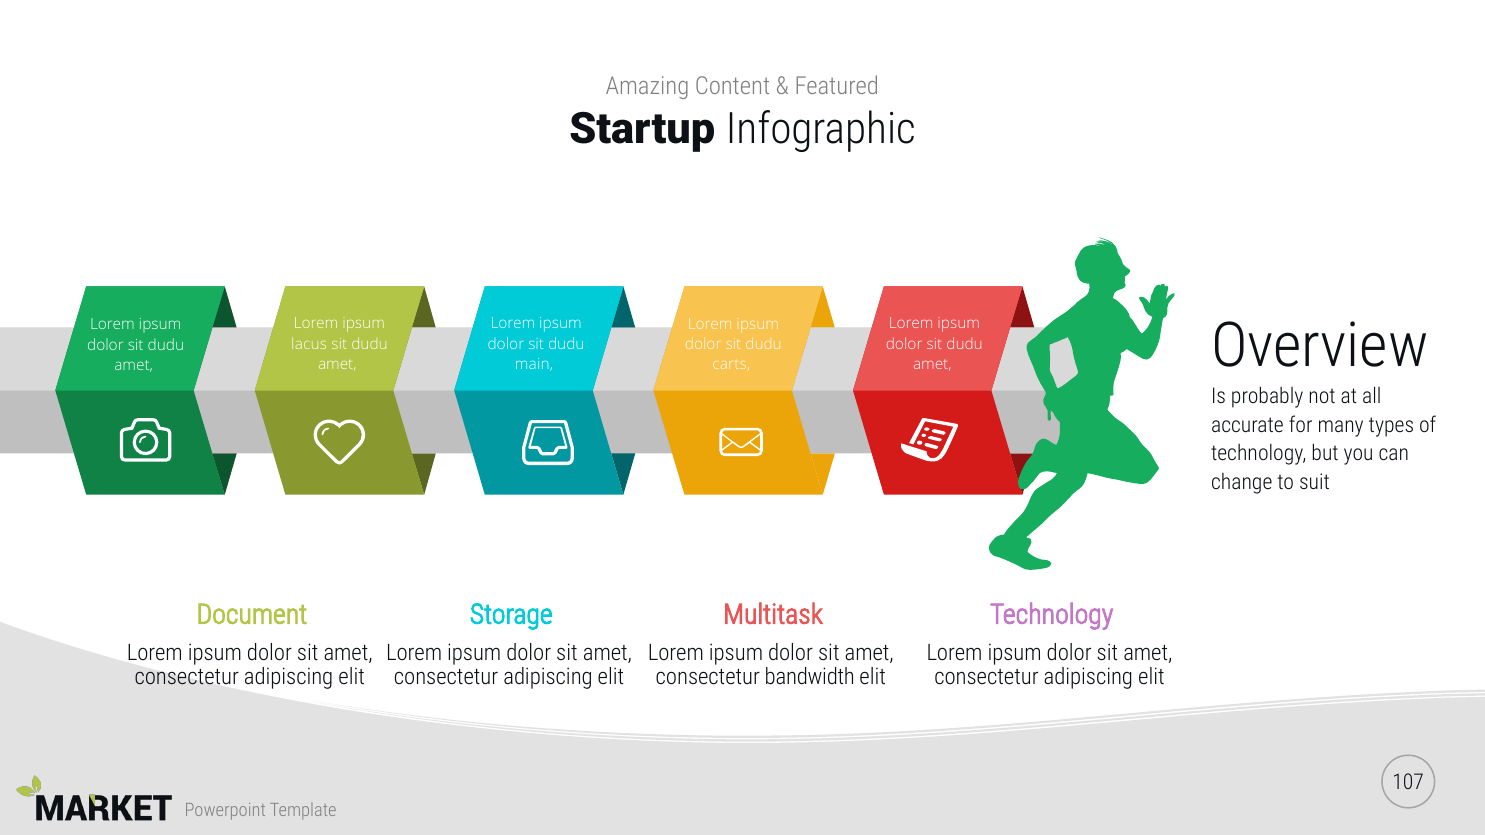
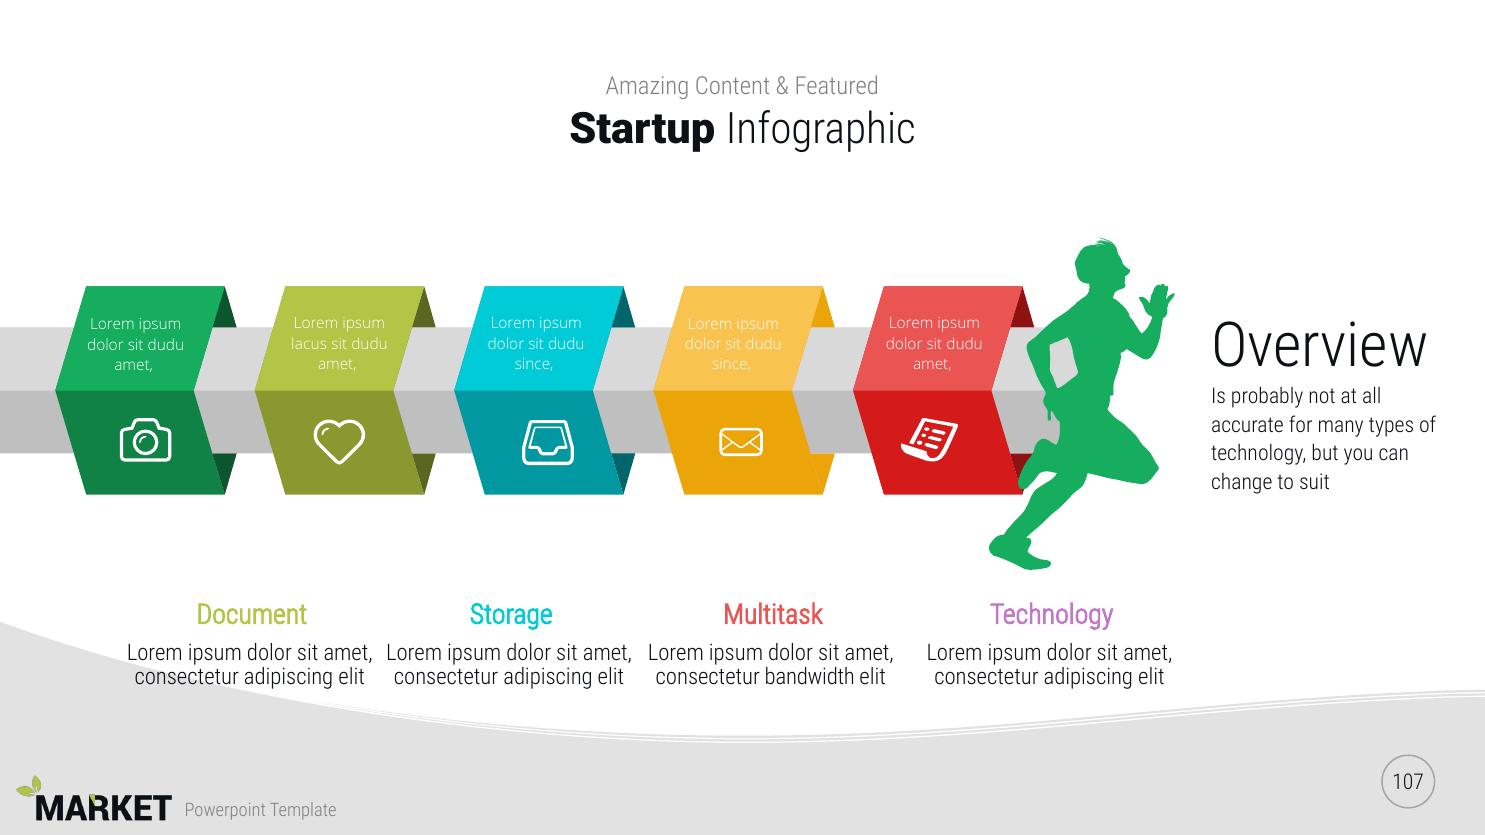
main: main -> since (534, 365)
carts: carts -> since (731, 365)
